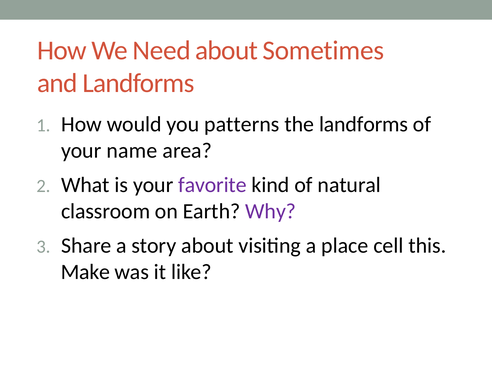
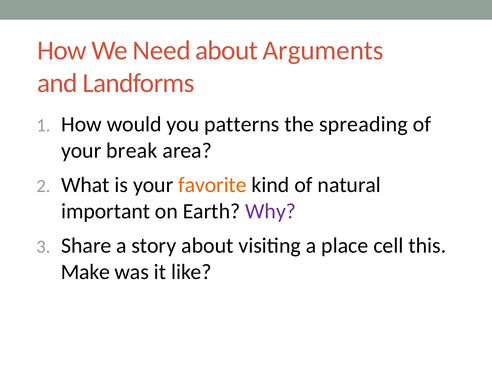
Sometimes: Sometimes -> Arguments (323, 50)
the landforms: landforms -> spreading (363, 124)
name: name -> break (132, 151)
favorite colour: purple -> orange (212, 185)
classroom: classroom -> important (106, 211)
